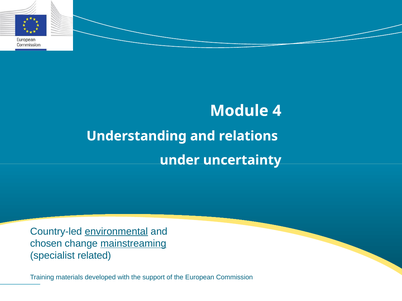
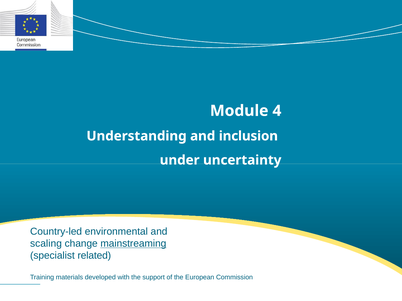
relations: relations -> inclusion (248, 136)
environmental underline: present -> none (116, 232)
chosen: chosen -> scaling (46, 244)
